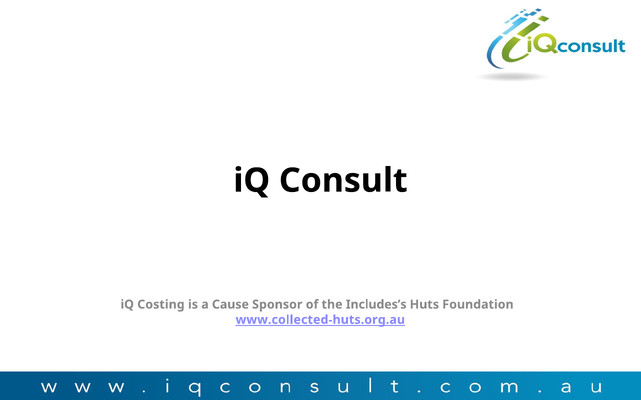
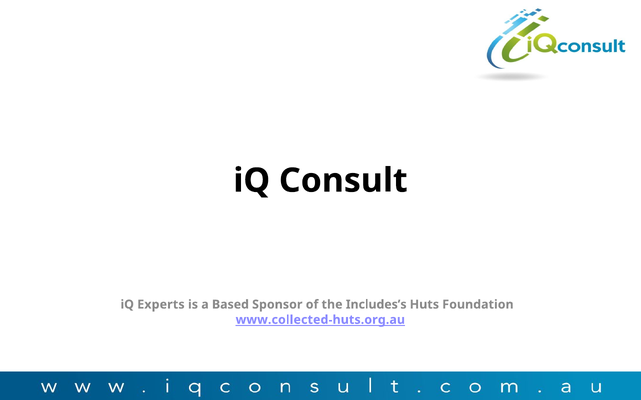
Costing: Costing -> Experts (161, 305)
Cause: Cause -> Based (230, 305)
